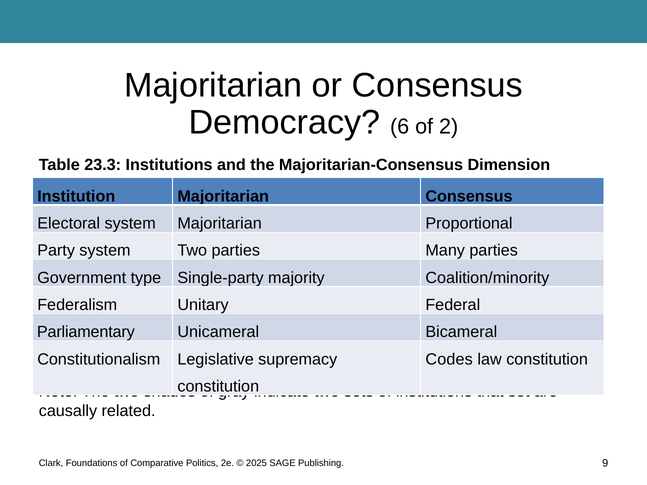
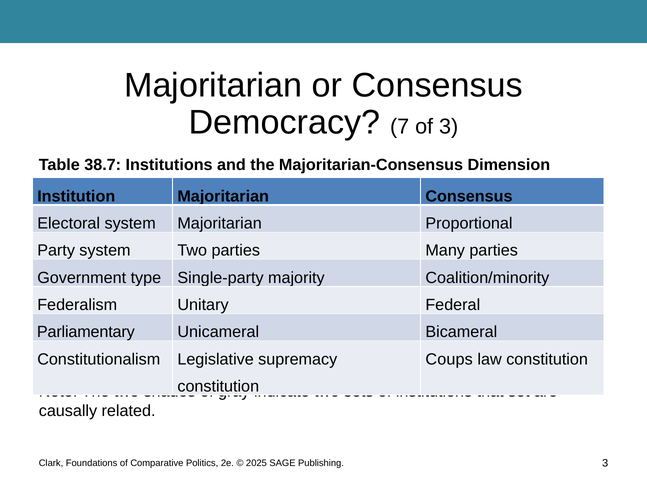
6: 6 -> 7 (400, 127)
of 2: 2 -> 3 (449, 127)
23.3: 23.3 -> 38.7 (103, 165)
Codes: Codes -> Coups (449, 359)
Publishing 9: 9 -> 3 (605, 463)
